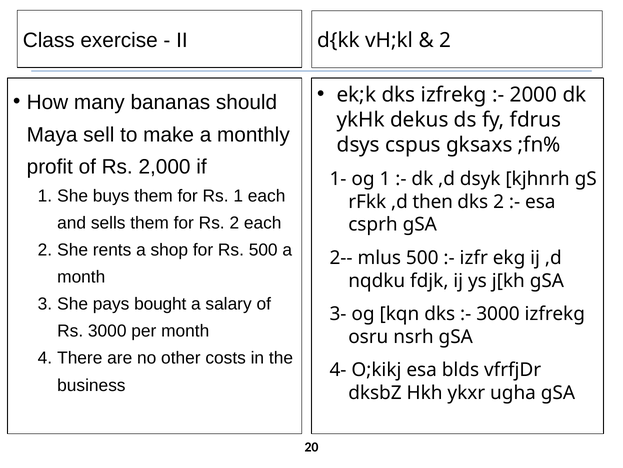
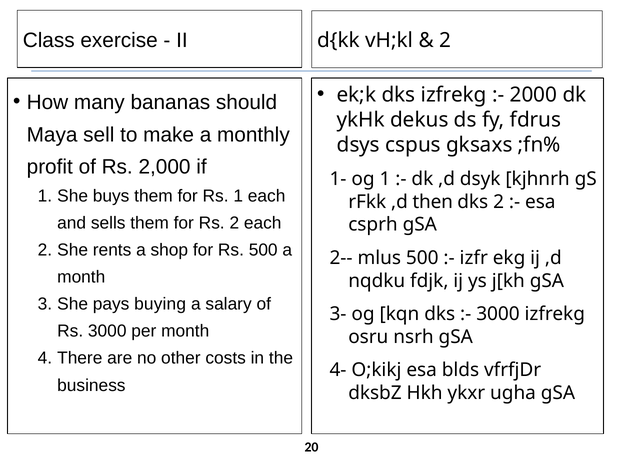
bought: bought -> buying (160, 304)
